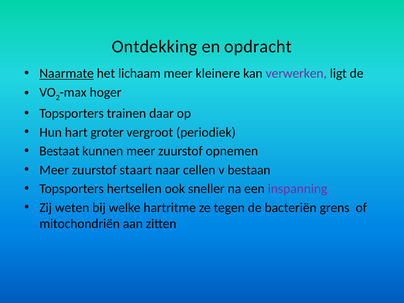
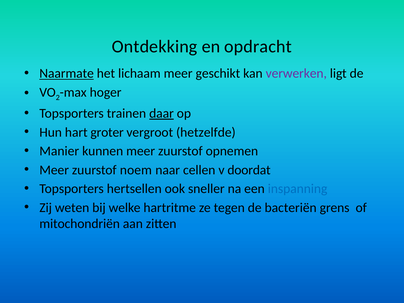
kleinere: kleinere -> geschikt (218, 73)
daar underline: none -> present (161, 113)
periodiek: periodiek -> hetzelfde (206, 132)
Bestaat: Bestaat -> Manier (59, 151)
staart: staart -> noem (136, 170)
bestaan: bestaan -> doordat (249, 170)
inspanning colour: purple -> blue (298, 189)
